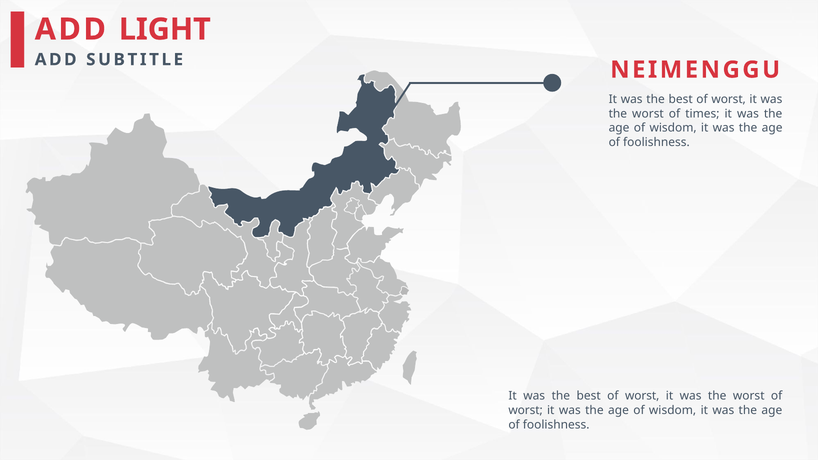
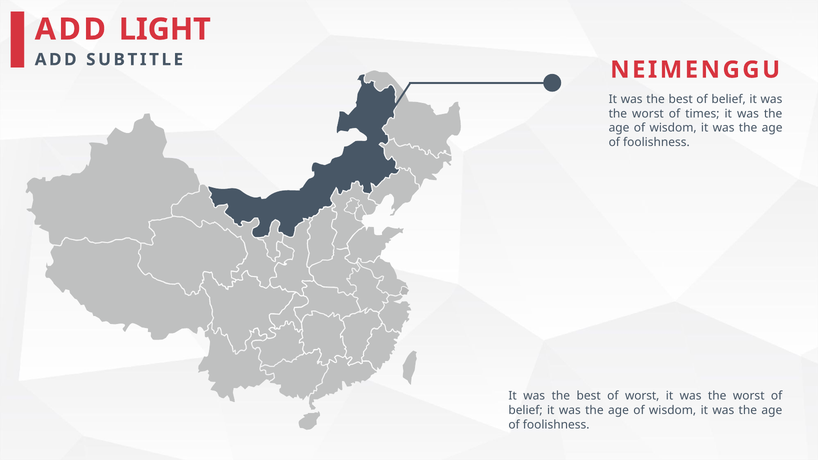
worst: worst -> belief (729, 99)
worst: worst -> belief (526, 410)
